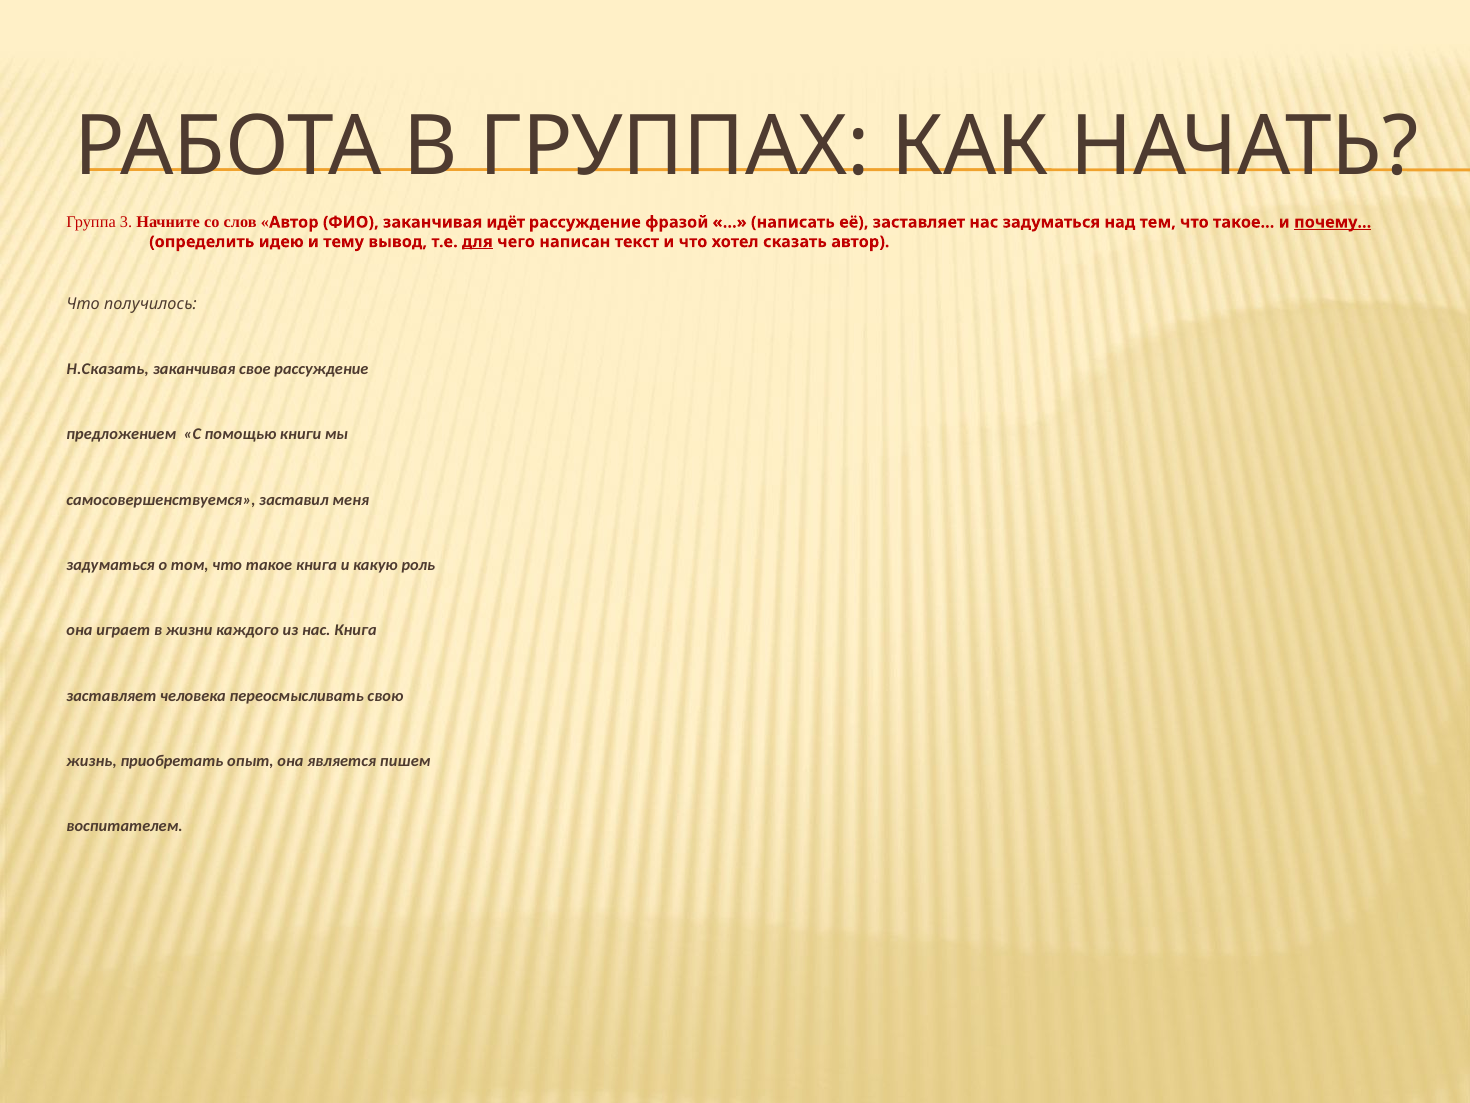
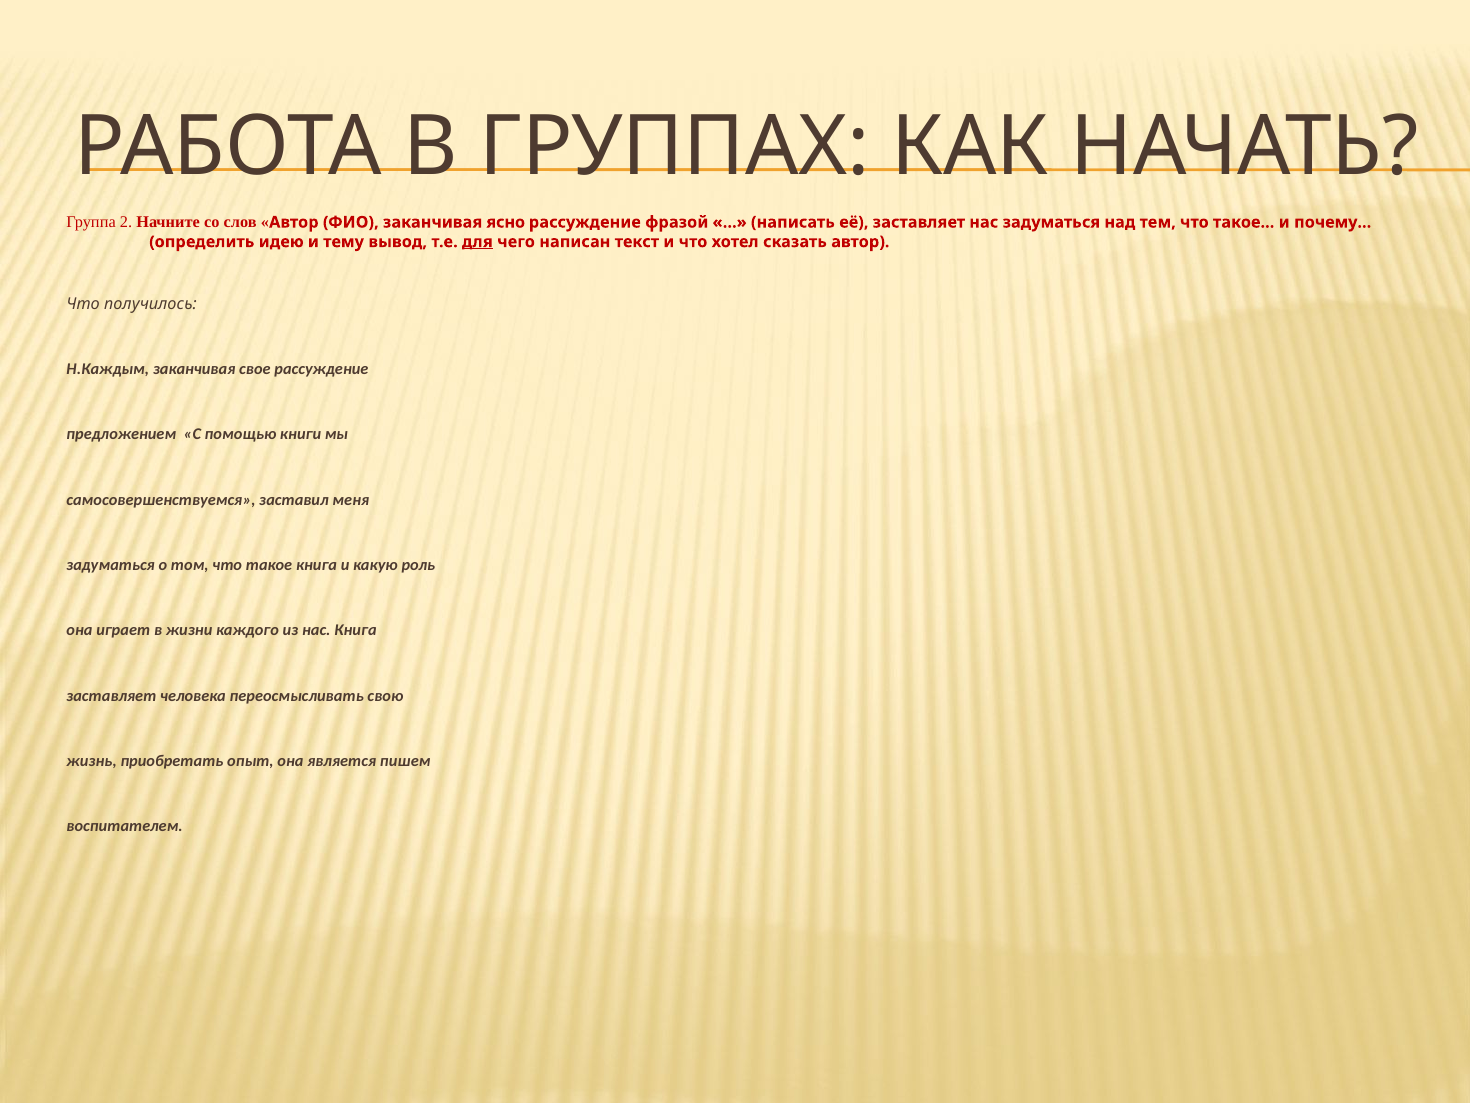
3: 3 -> 2 (126, 222)
идёт: идёт -> ясно (506, 222)
почему… underline: present -> none (1333, 222)
Н.Сказать: Н.Сказать -> Н.Каждым (108, 369)
